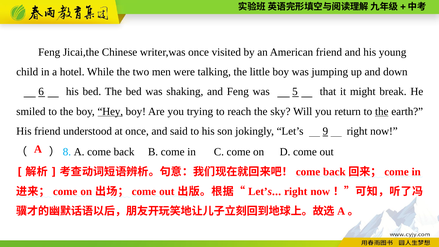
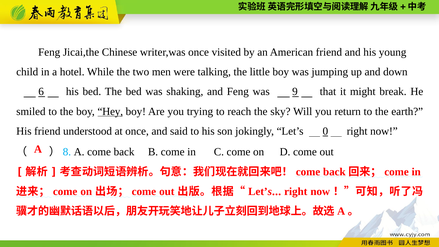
5: 5 -> 9 (295, 92)
the underline: present -> none (382, 111)
9: 9 -> 0 (325, 131)
